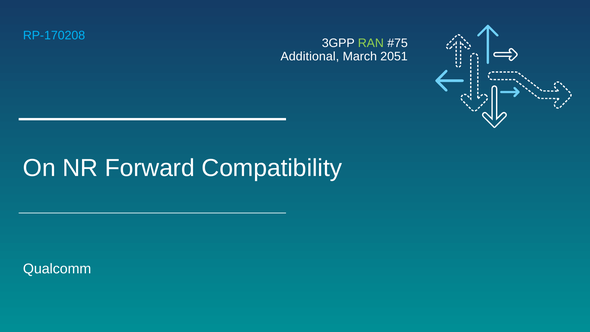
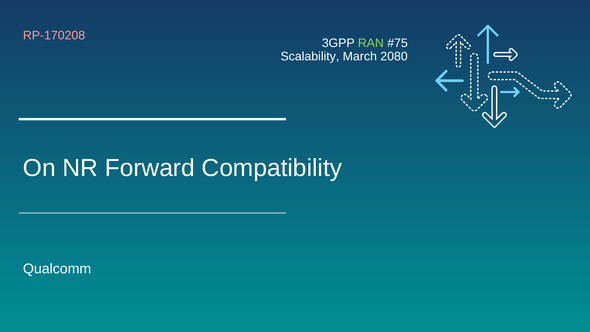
RP-170208 colour: light blue -> pink (54, 35)
Additional: Additional -> Scalability (310, 56)
2051: 2051 -> 2080 (394, 56)
